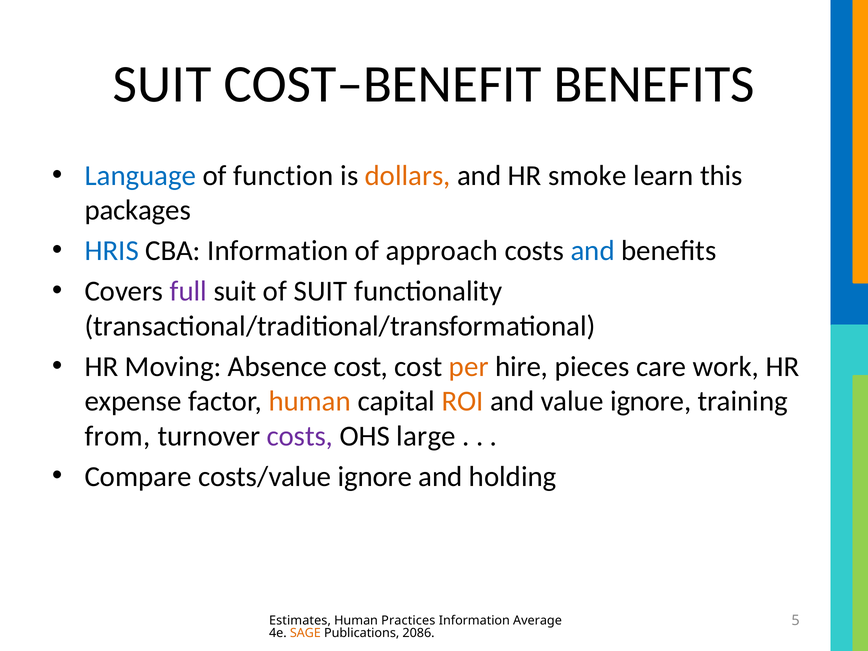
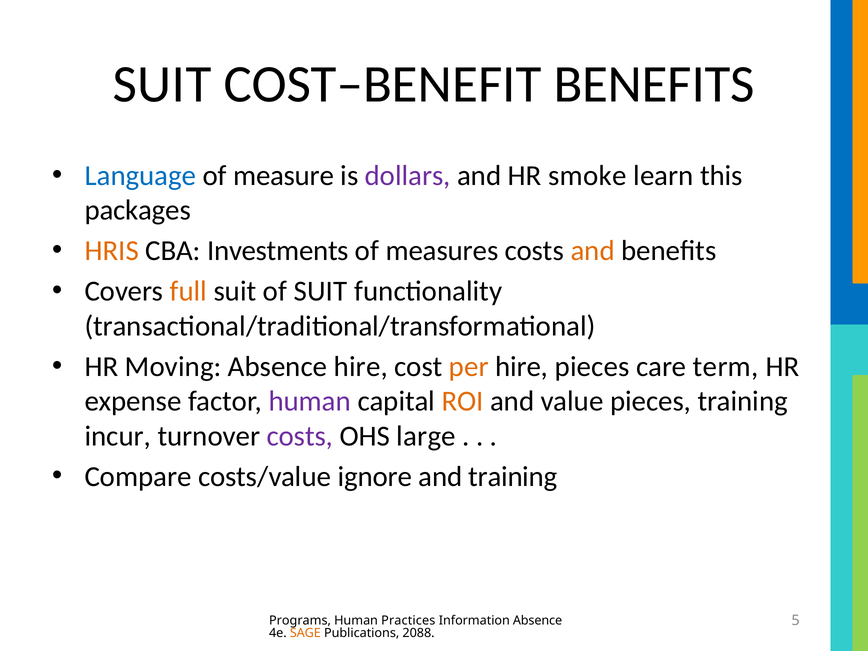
function: function -> measure (284, 176)
dollars colour: orange -> purple (408, 176)
HRIS colour: blue -> orange (112, 251)
CBA Information: Information -> Investments (278, 251)
approach: approach -> measures (442, 251)
and colour: blue -> orange (593, 251)
full colour: purple -> orange (188, 291)
Absence cost: cost -> hire (361, 367)
work: work -> term (726, 367)
human colour: orange -> purple (310, 401)
value ignore: ignore -> pieces (651, 401)
from: from -> incur (118, 436)
and holding: holding -> training (513, 476)
Estimates: Estimates -> Programs (300, 621)
Information Average: Average -> Absence (538, 621)
2086: 2086 -> 2088 (419, 633)
